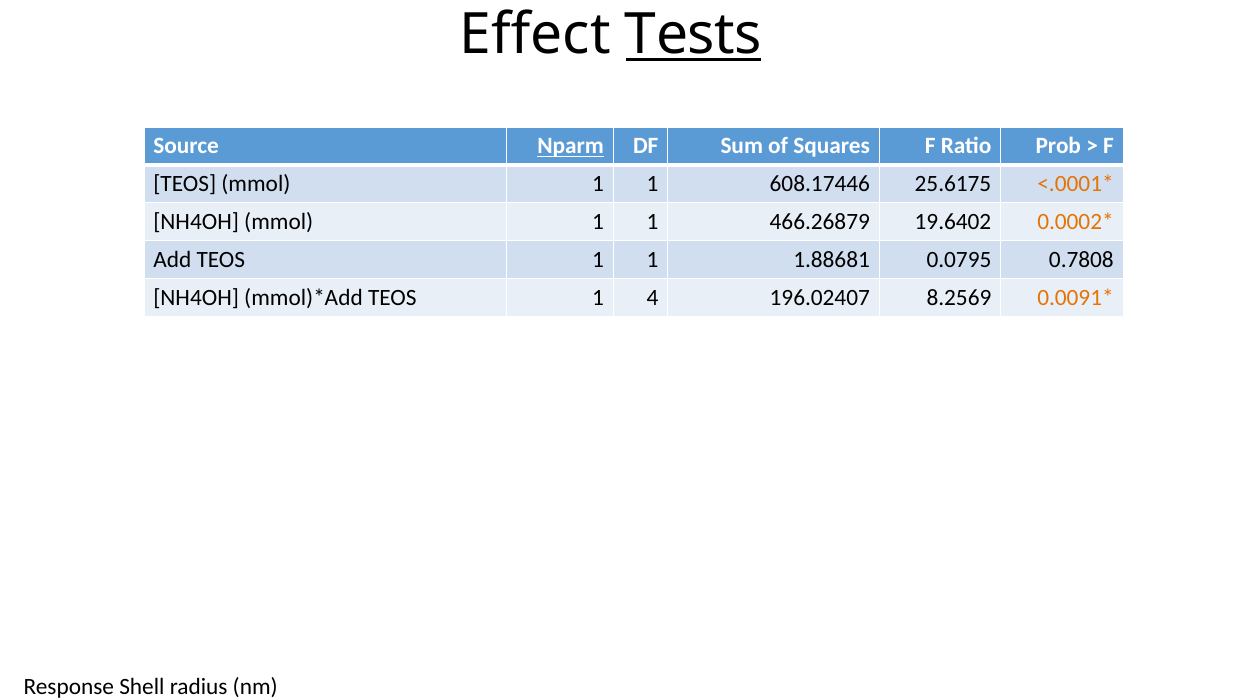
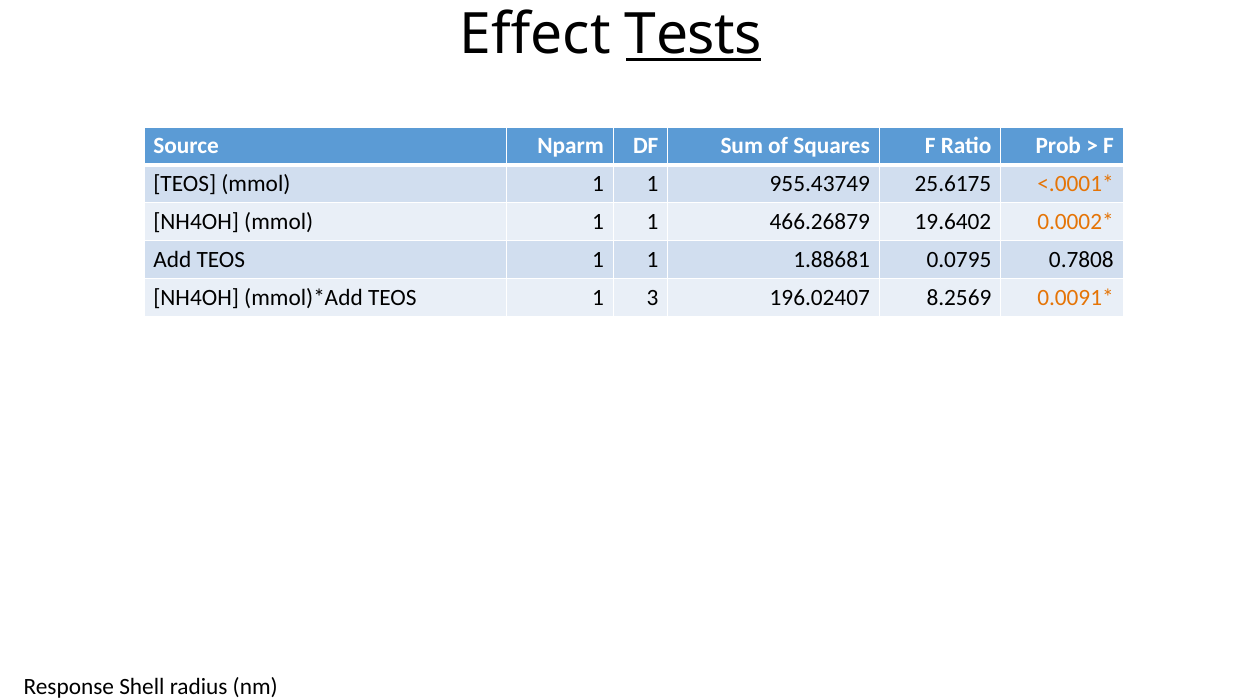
Nparm underline: present -> none (571, 146)
608.17446: 608.17446 -> 955.43749 (820, 184)
4: 4 -> 3 (653, 298)
